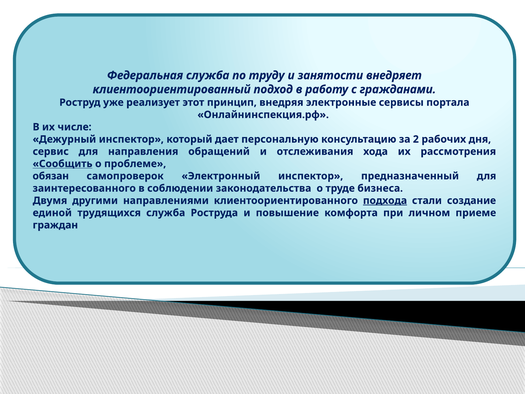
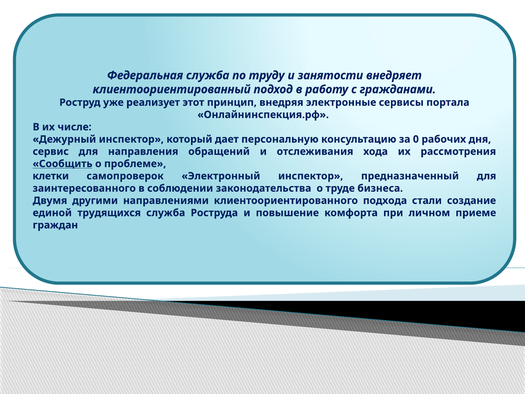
2: 2 -> 0 (416, 139)
обязан: обязан -> клетки (51, 176)
подхода underline: present -> none (385, 200)
